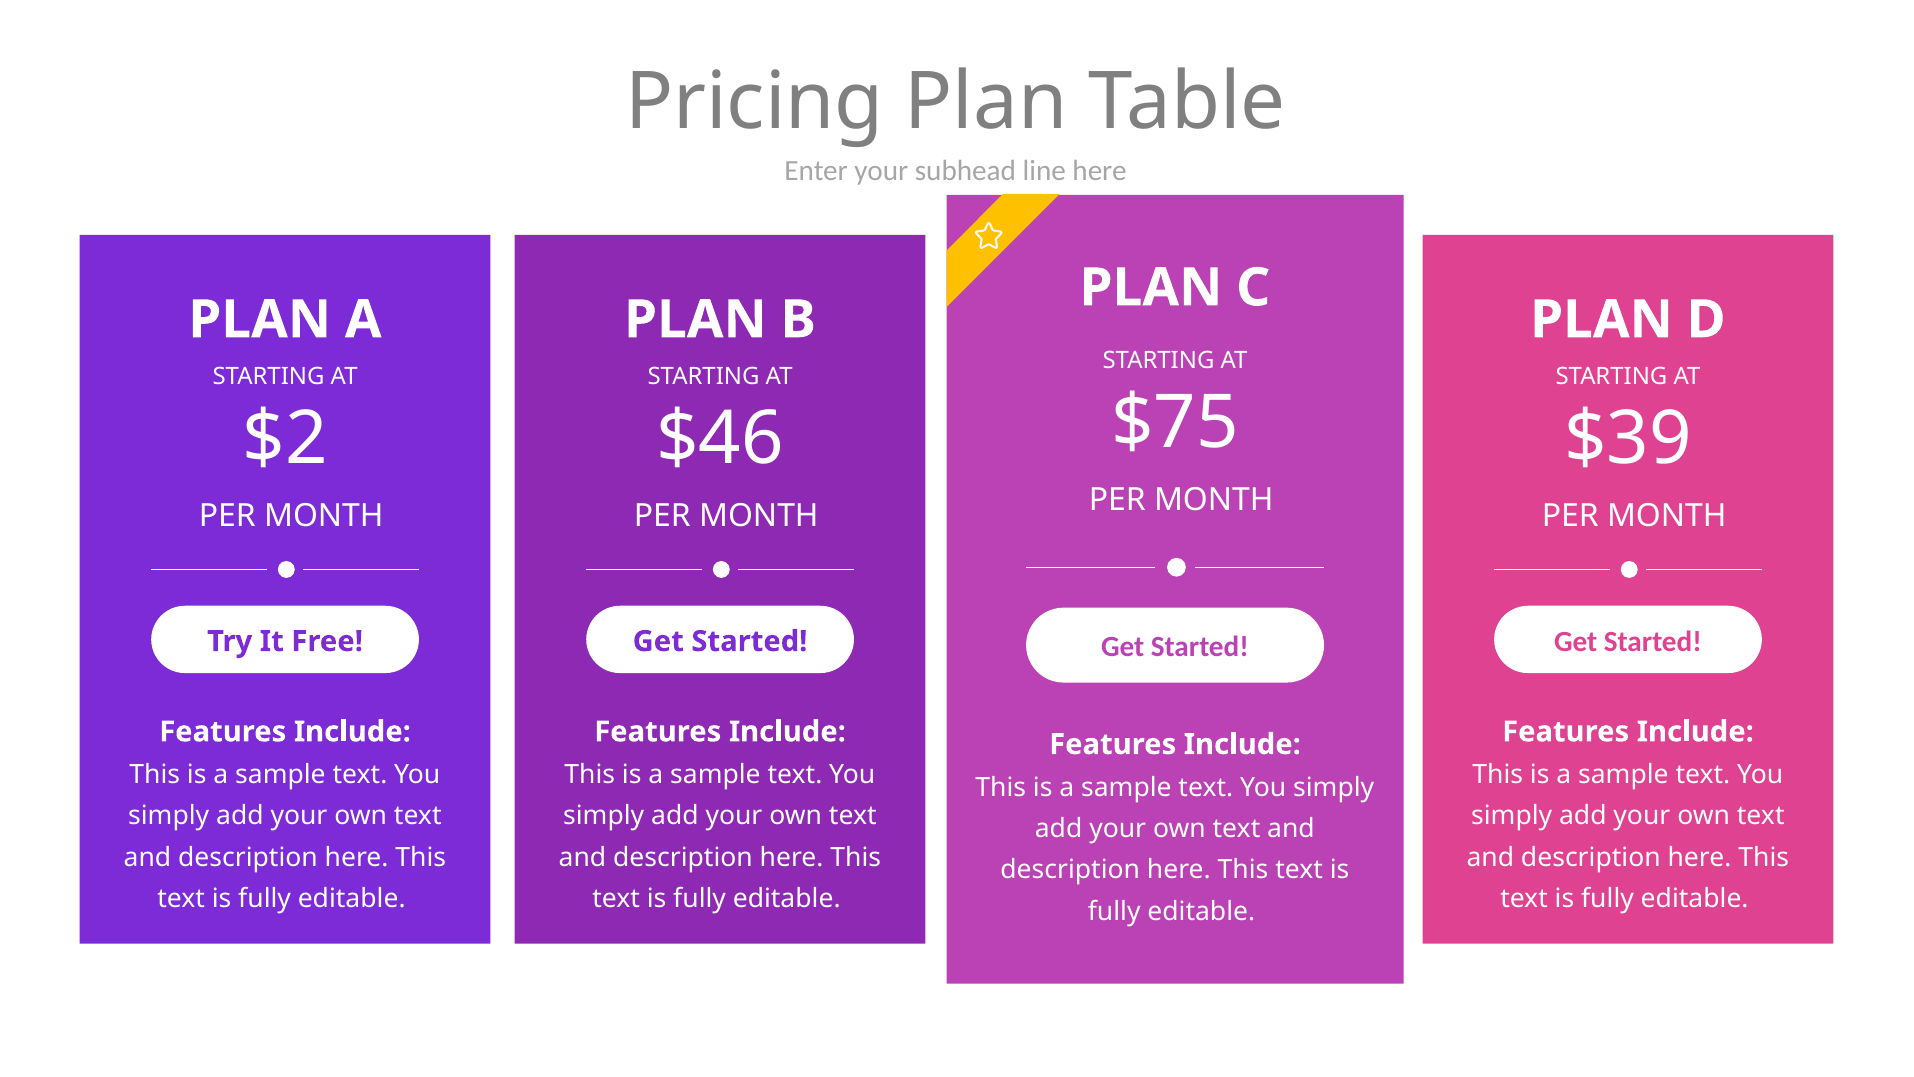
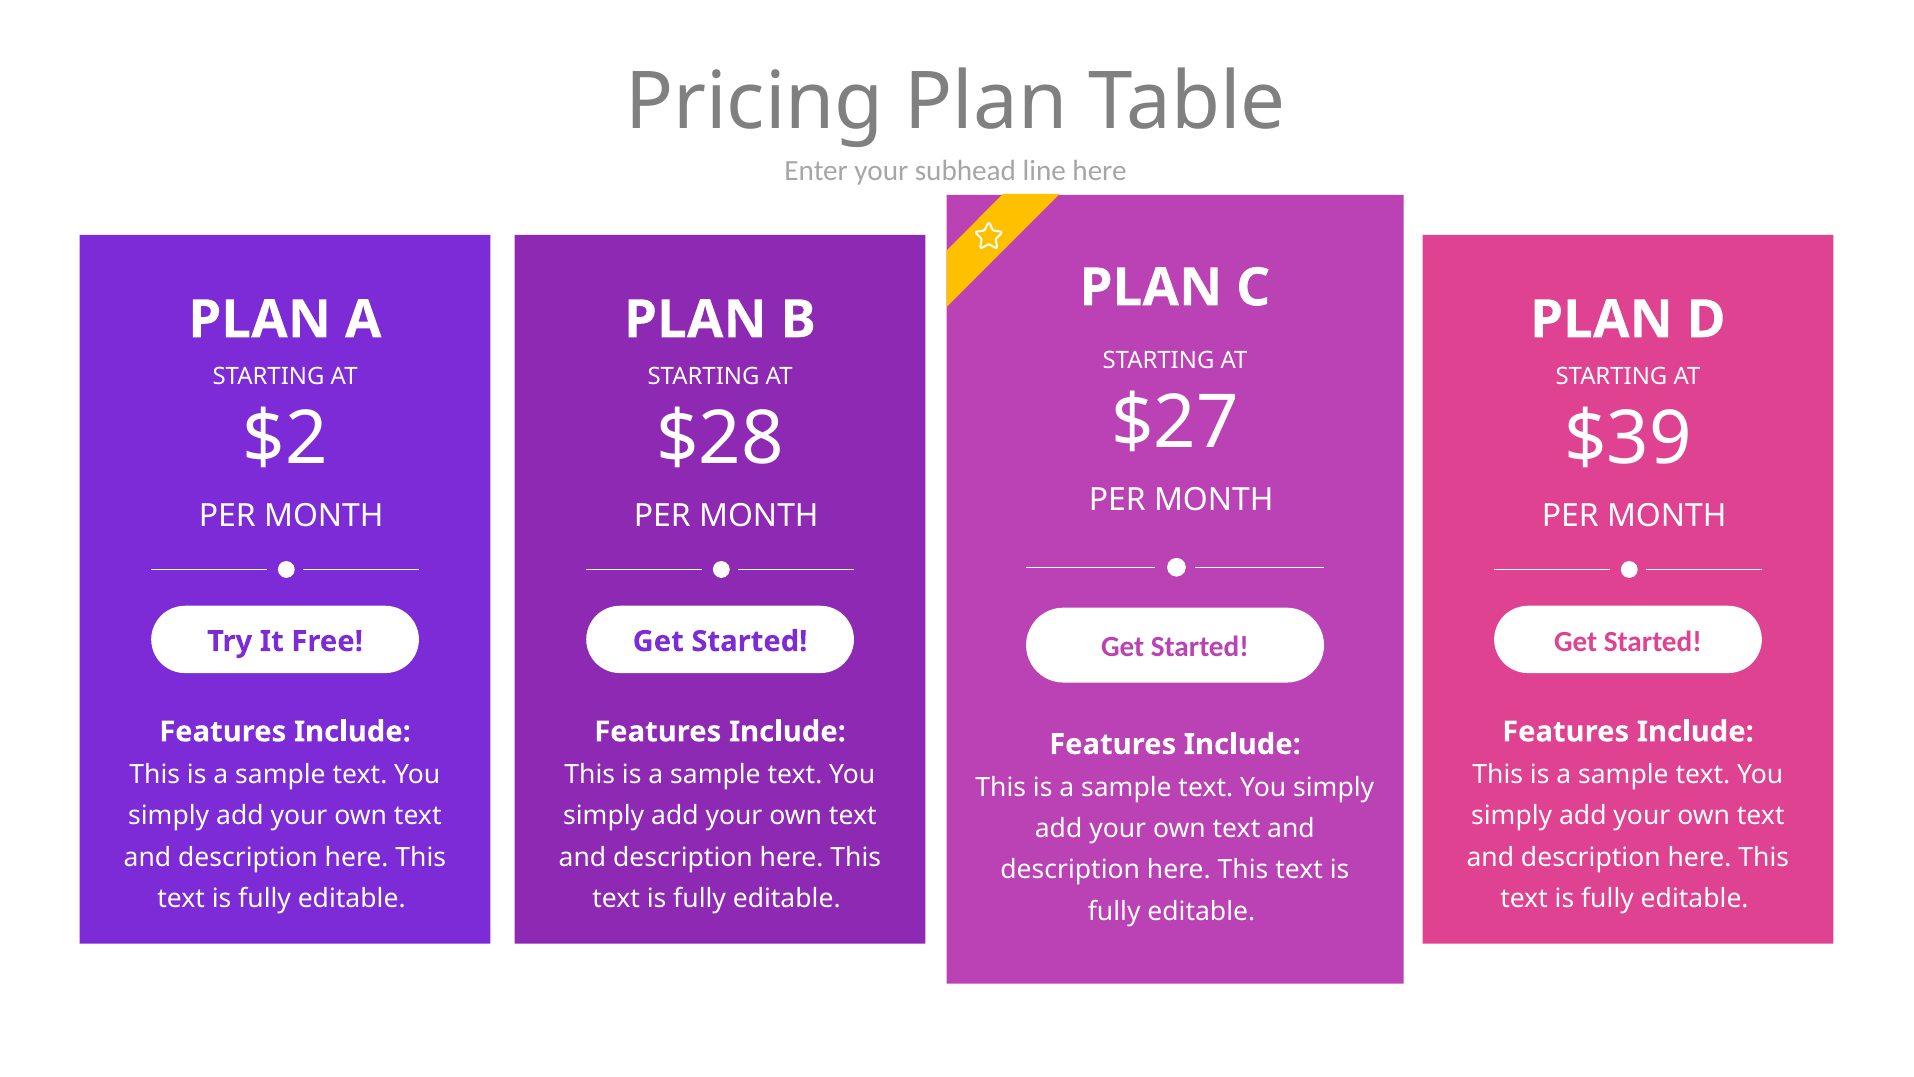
$75: $75 -> $27 (1175, 423)
$46: $46 -> $28 (720, 439)
